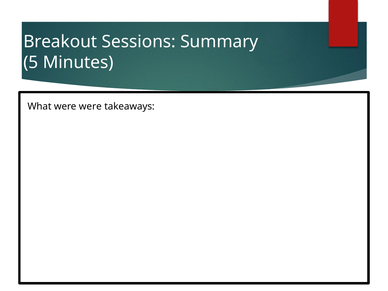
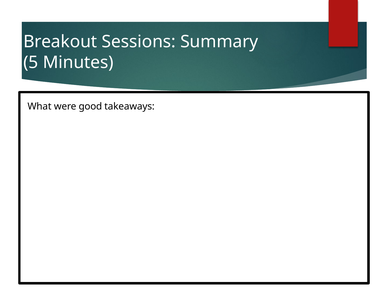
were were: were -> good (90, 106)
